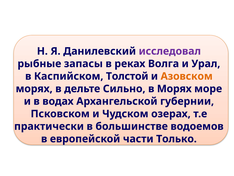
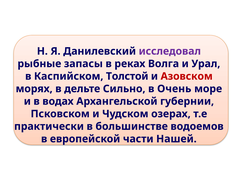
Азовском colour: orange -> red (187, 76)
в Морях: Морях -> Очень (174, 89)
Только: Только -> Нашей (176, 138)
